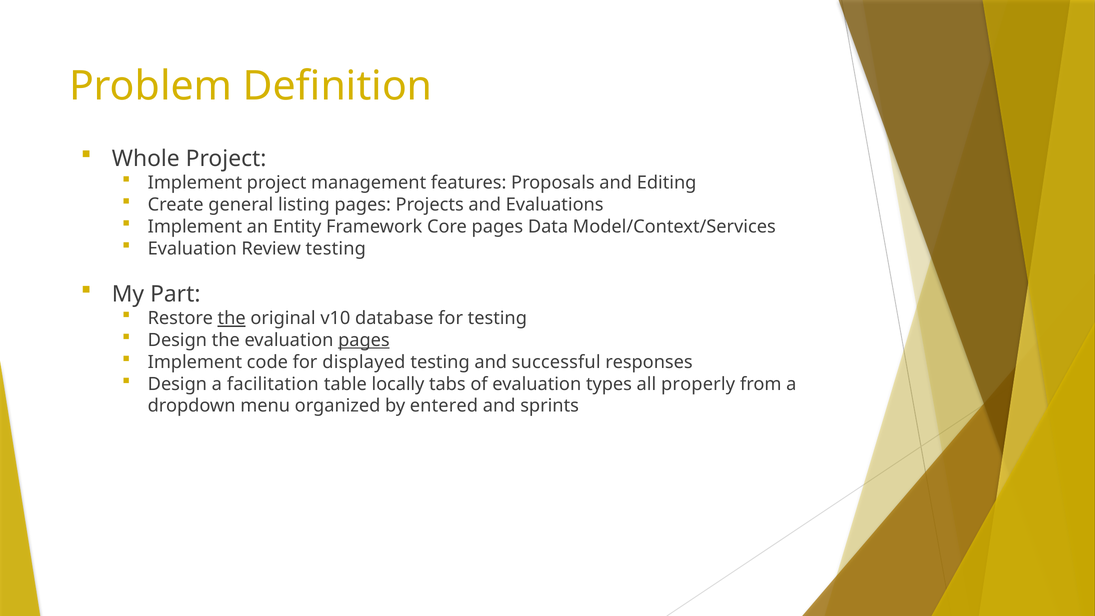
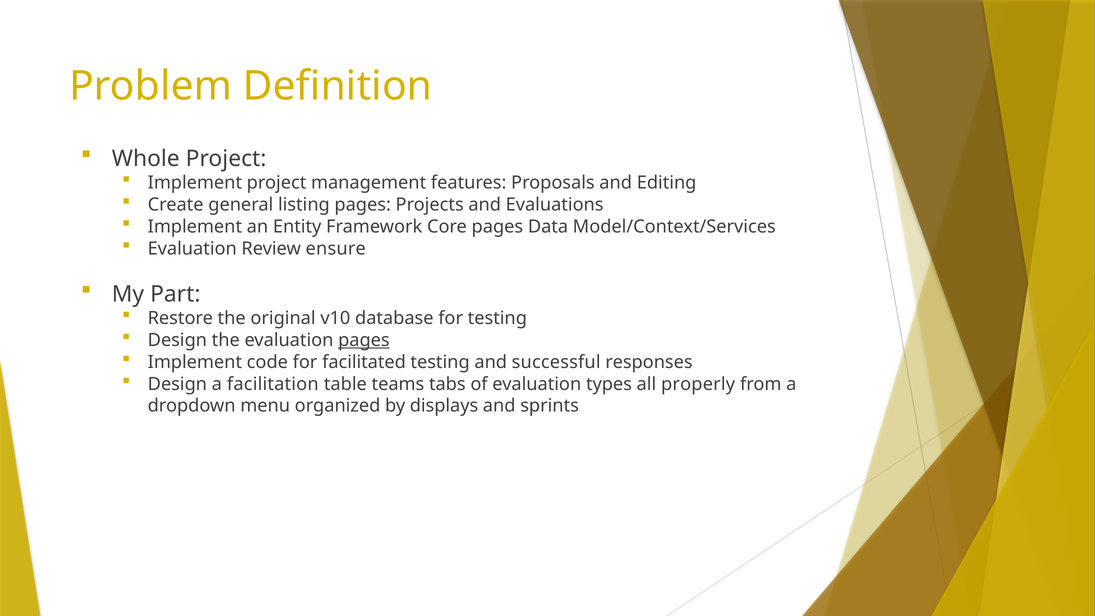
Review testing: testing -> ensure (336, 249)
the underline: present -> none (232, 318)
displayed: displayed -> facilitated (364, 362)
locally: locally -> teams (398, 384)
entered: entered -> displays (444, 406)
